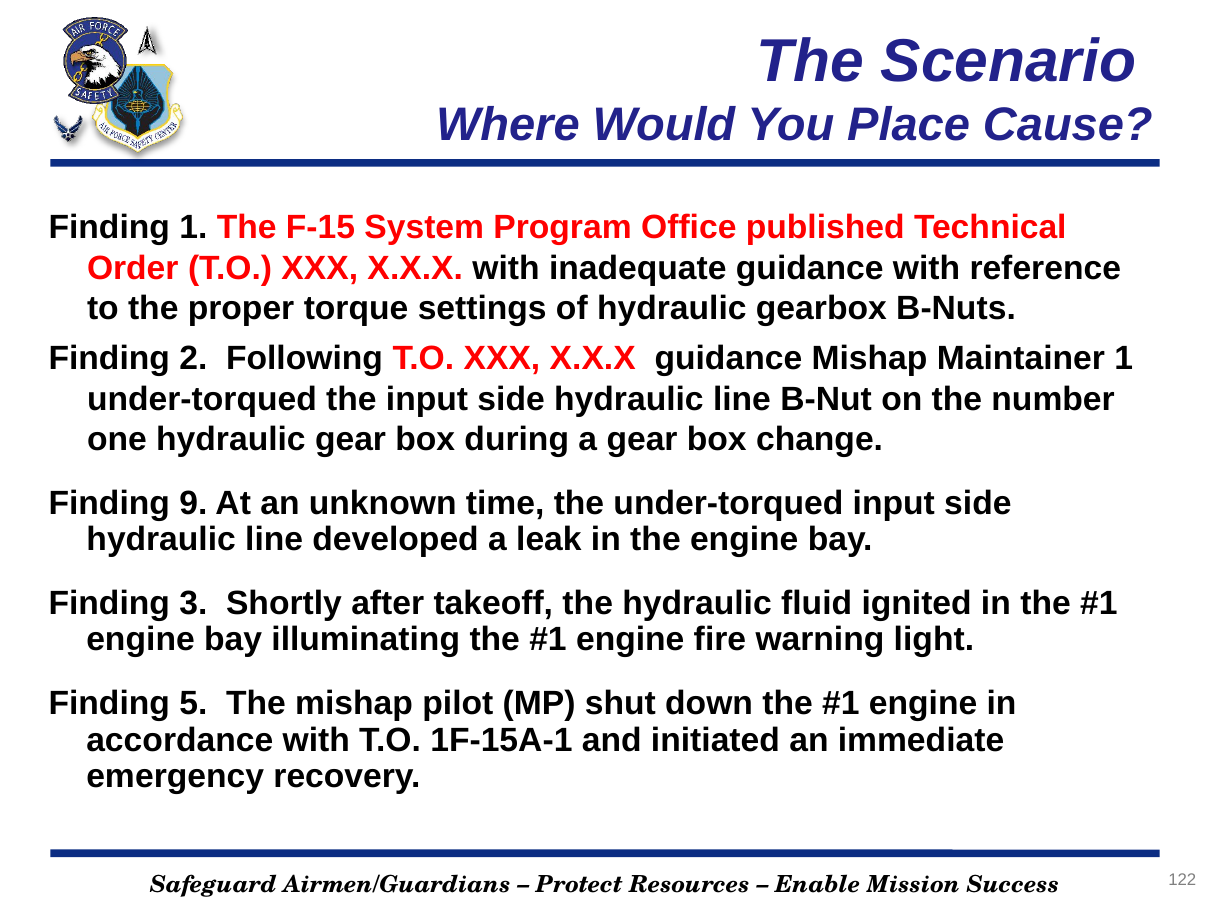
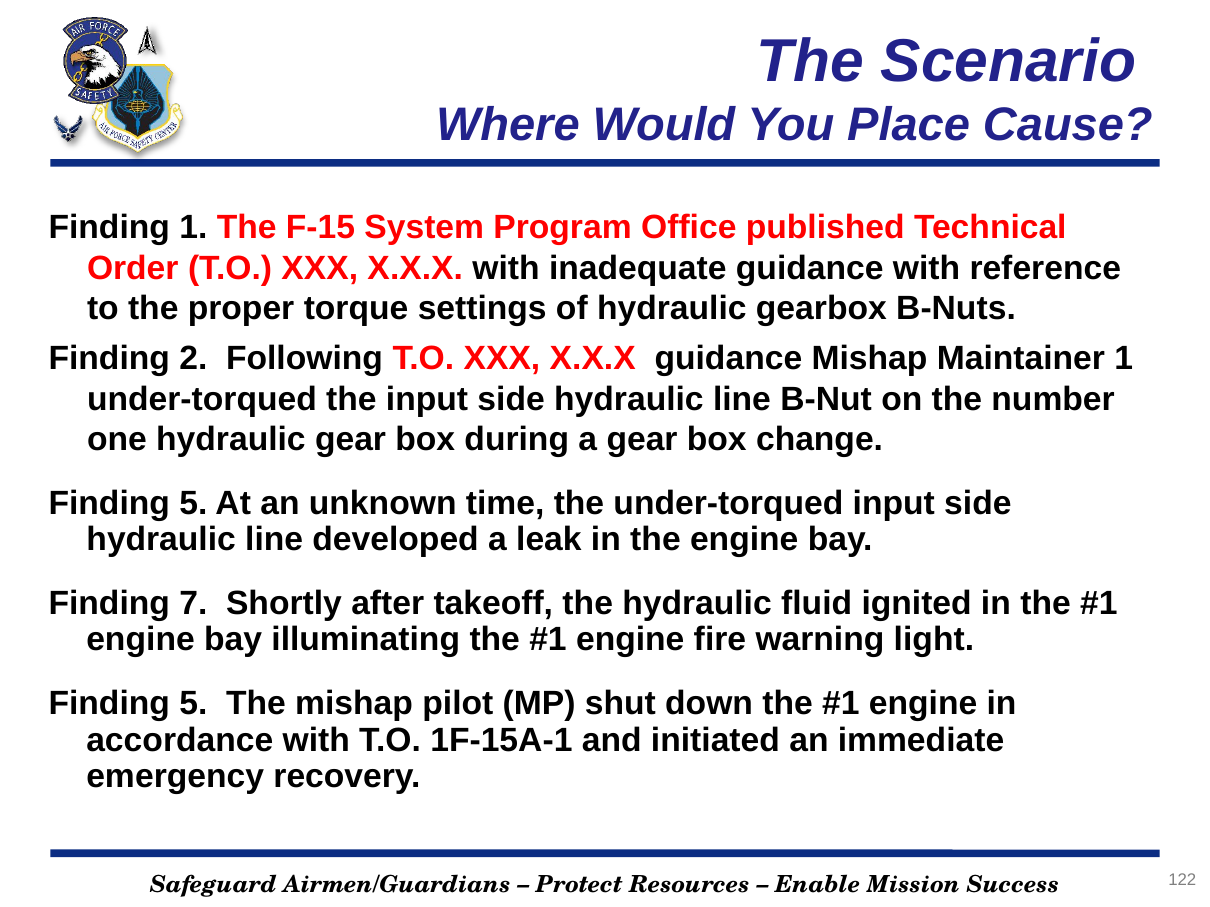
9: 9 -> 5 (193, 503)
3: 3 -> 7 (193, 604)
